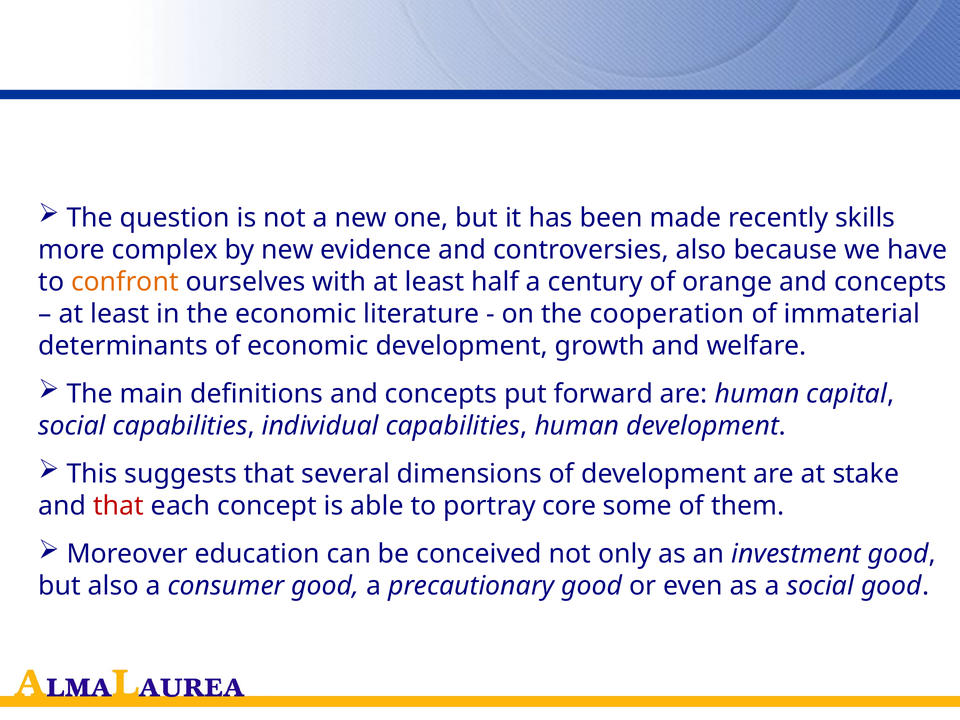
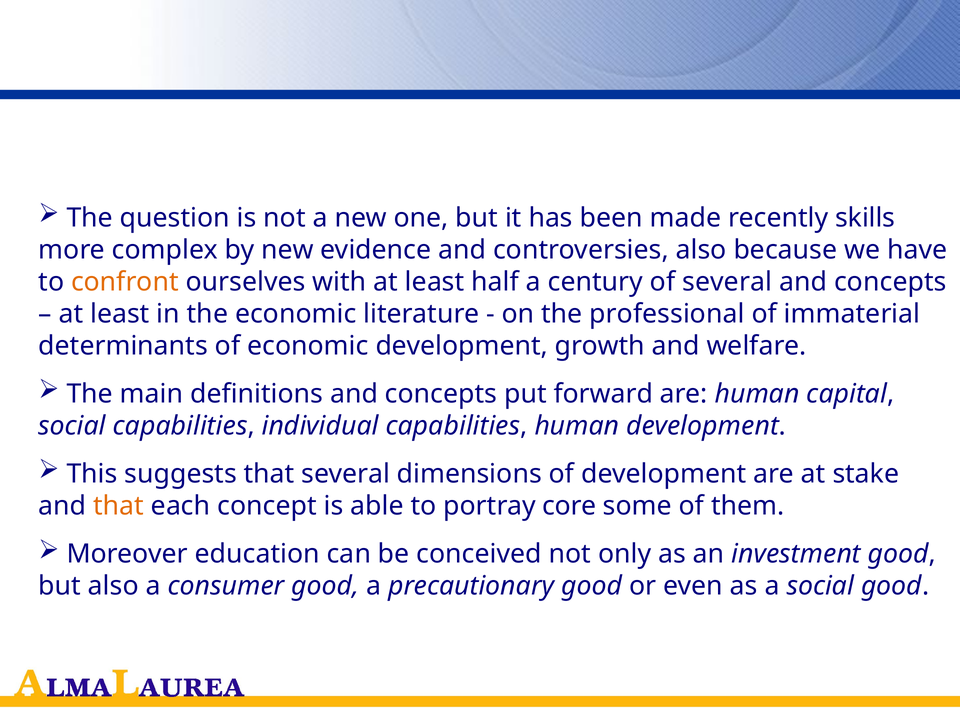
of orange: orange -> several (727, 282)
cooperation: cooperation -> professional (667, 314)
that colour: red -> orange (119, 506)
